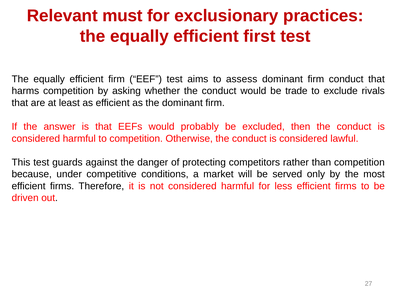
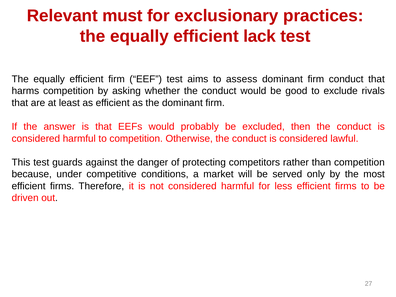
first: first -> lack (260, 36)
trade: trade -> good (296, 91)
